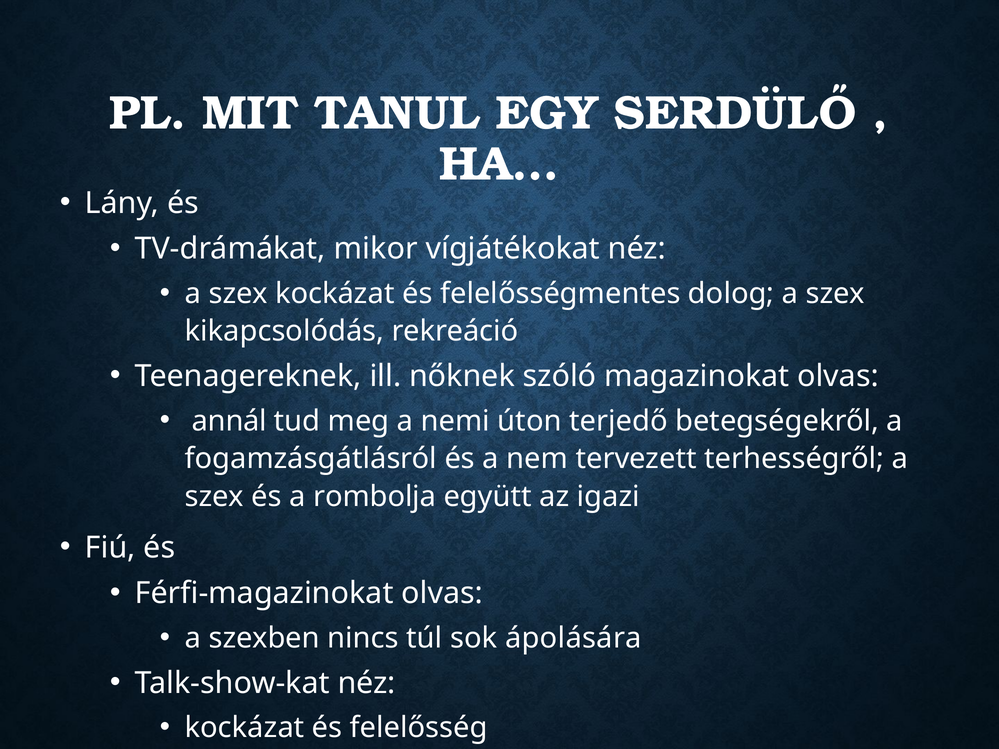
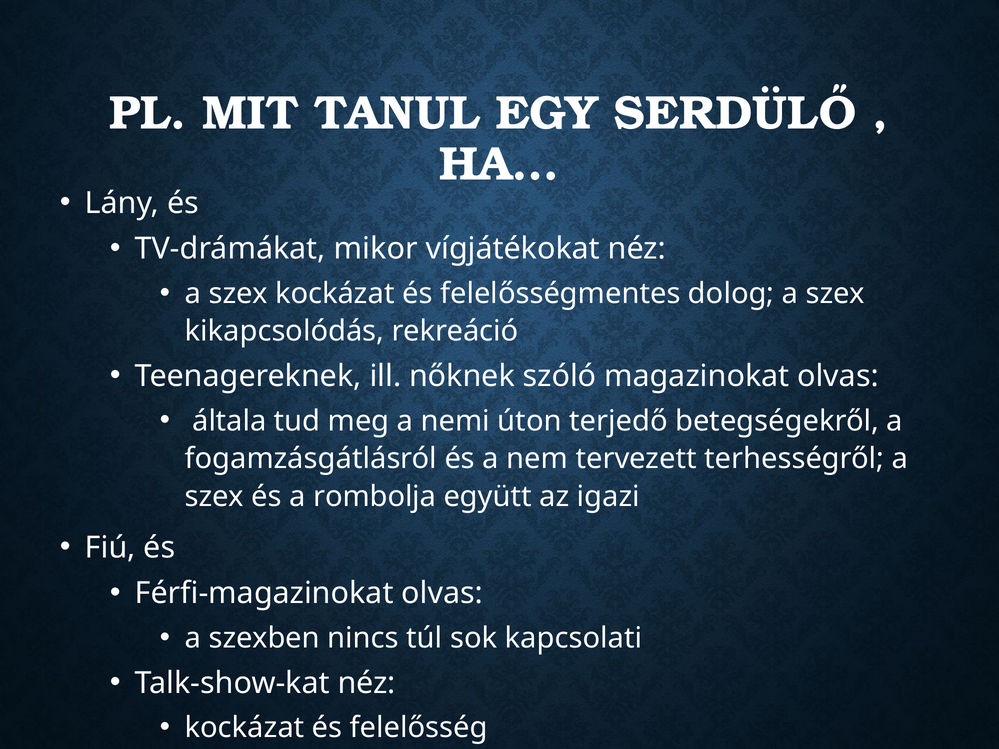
annál: annál -> általa (229, 421)
ápolására: ápolására -> kapcsolati (574, 638)
